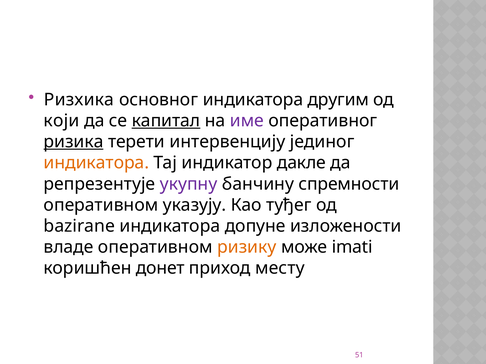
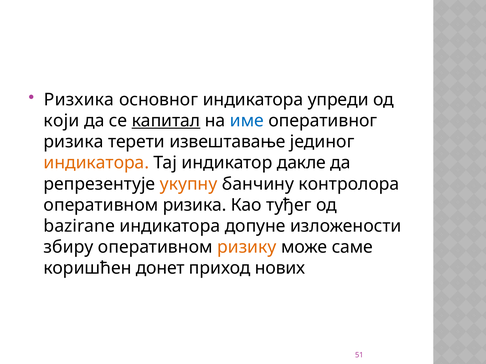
другим: другим -> упреди (338, 100)
име colour: purple -> blue (247, 121)
ризика underline: present -> none (74, 142)
интервенцију: интервенцију -> извештавање (228, 142)
укупну colour: purple -> orange (189, 184)
спремности: спремности -> контролора (349, 184)
оперативном указују: указују -> ризика (195, 205)
владе: владе -> збиру (69, 247)
imati: imati -> саме (352, 247)
месту: месту -> нових (280, 269)
